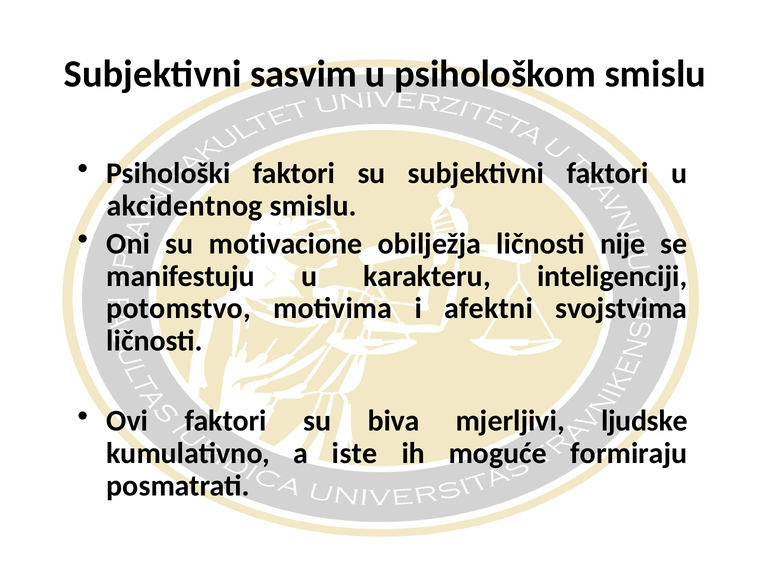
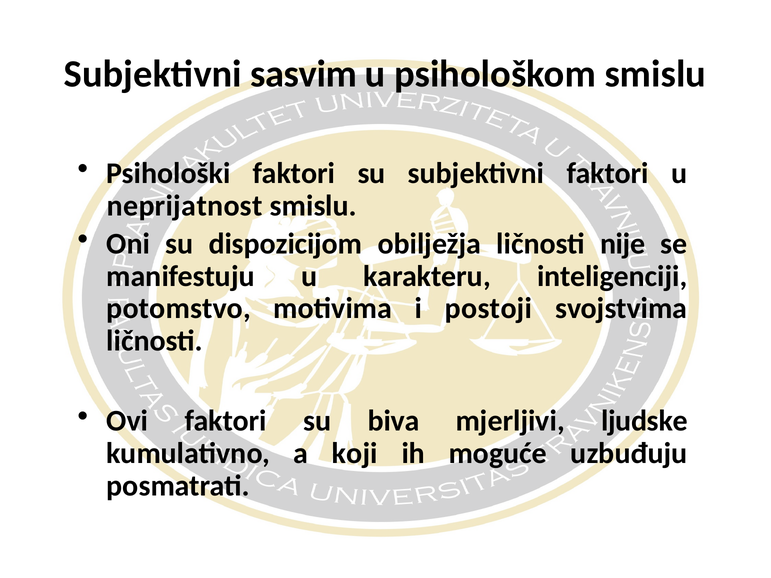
akcidentnog: akcidentnog -> neprijatnost (185, 206)
motivacione: motivacione -> dispozicijom (286, 244)
afektni: afektni -> postoji (489, 309)
iste: iste -> koji (355, 453)
formiraju: formiraju -> uzbuđuju (629, 453)
